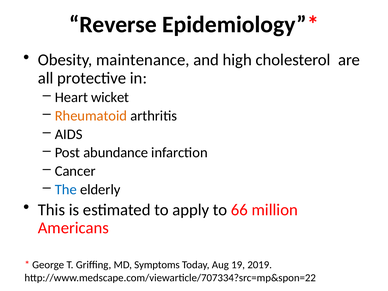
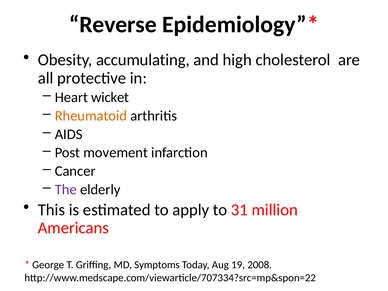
maintenance: maintenance -> accumulating (143, 60)
abundance: abundance -> movement (116, 153)
The colour: blue -> purple (66, 190)
66: 66 -> 31 (239, 210)
2019: 2019 -> 2008 (260, 265)
